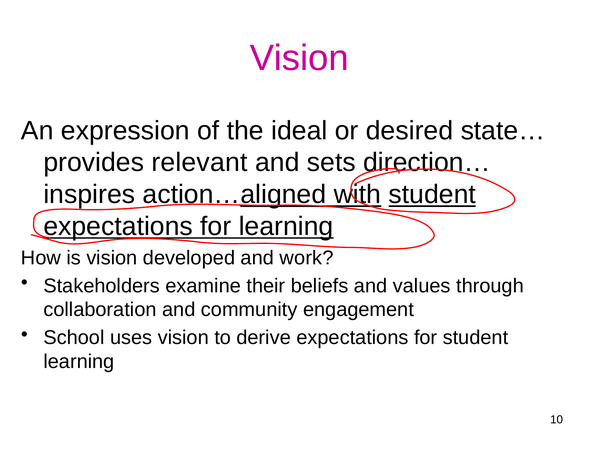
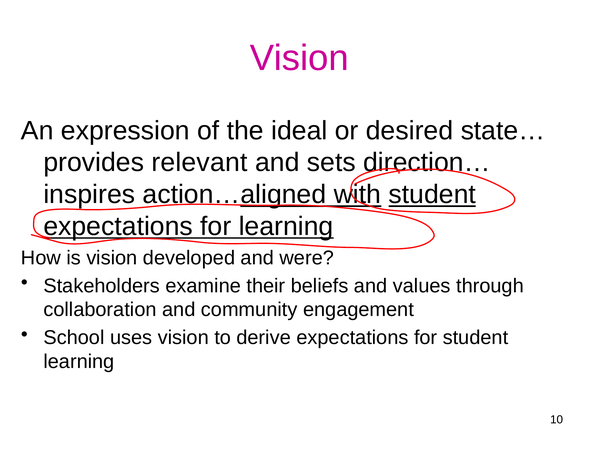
work: work -> were (307, 258)
